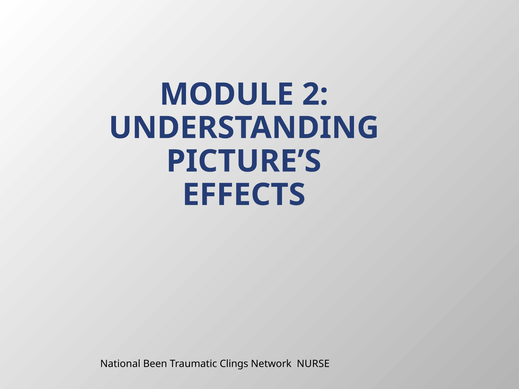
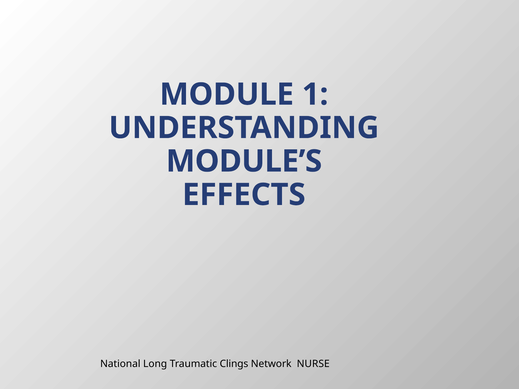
2: 2 -> 1 (315, 94)
PICTURE’S: PICTURE’S -> MODULE’S (244, 161)
Been: Been -> Long (155, 364)
